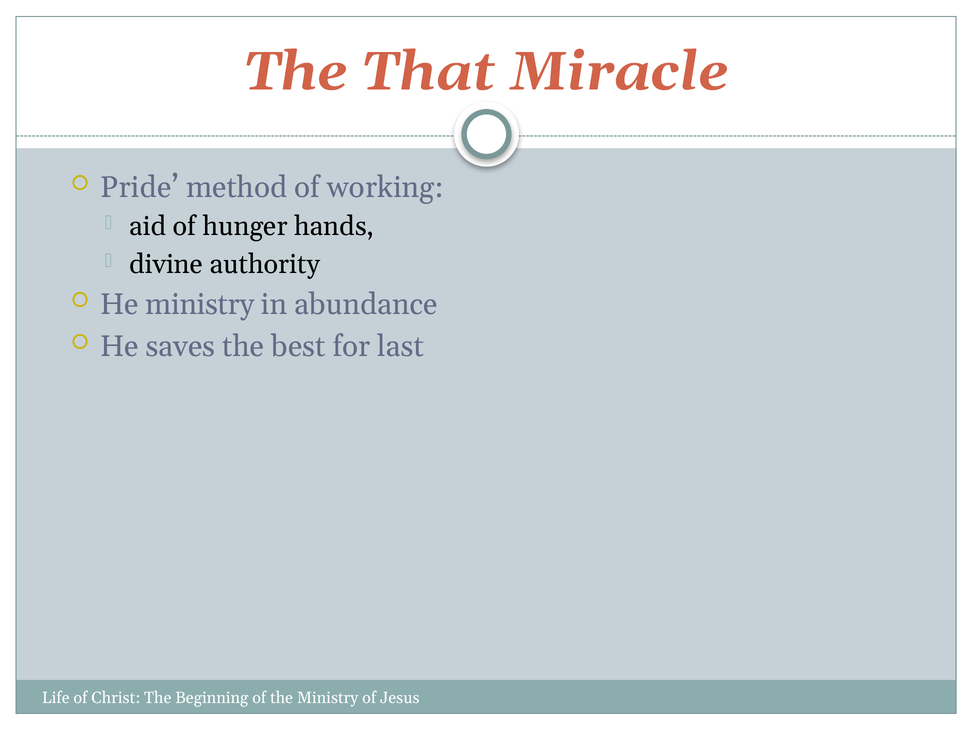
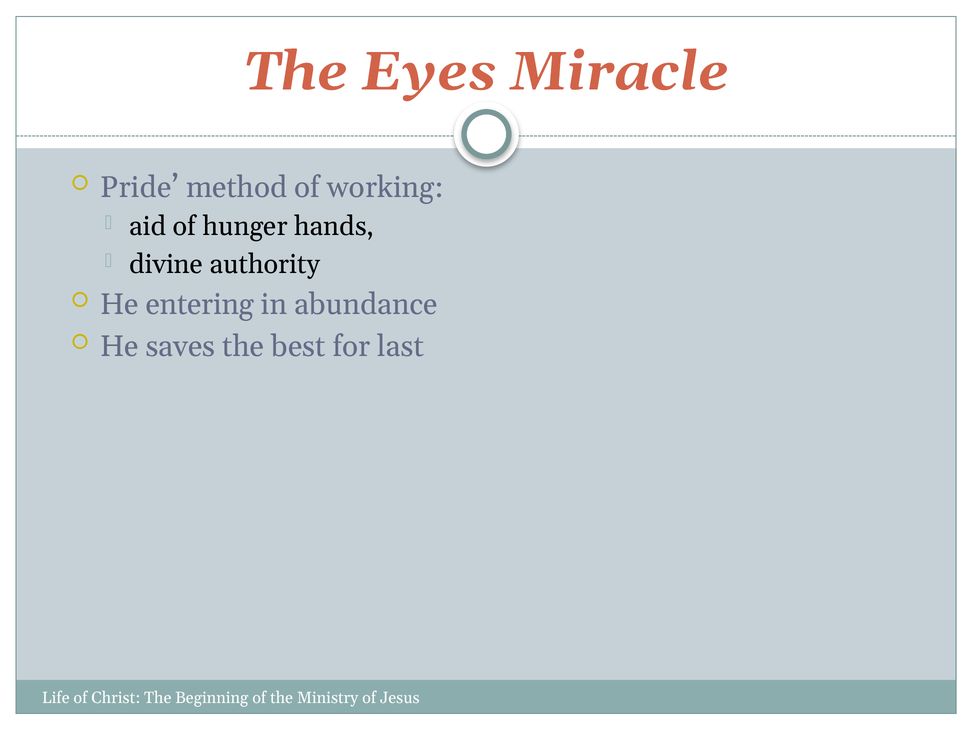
That: That -> Eyes (429, 72)
He ministry: ministry -> entering (200, 305)
